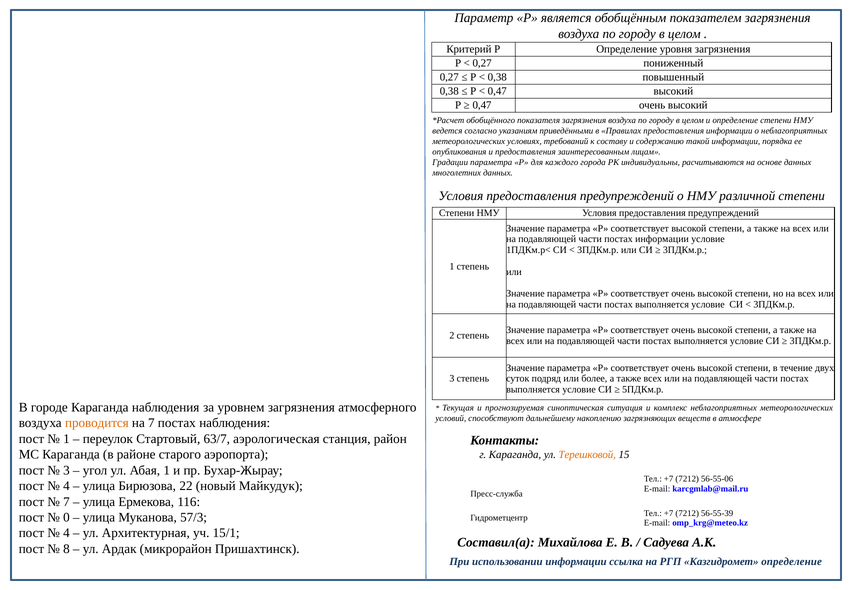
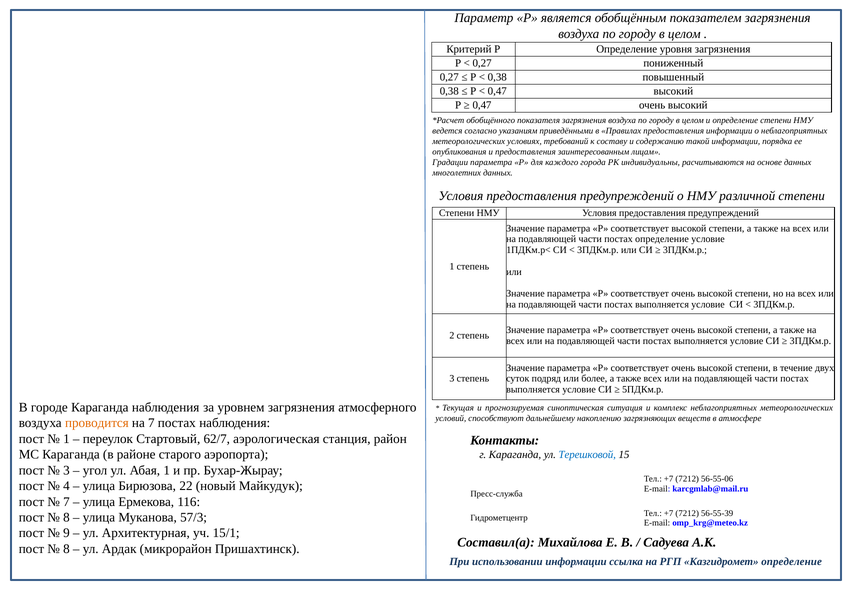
постах информации: информации -> определение (662, 239)
63/7: 63/7 -> 62/7 (217, 439)
Терешковой colour: orange -> blue (587, 455)
0: 0 -> 8 (66, 517)
4: 4 -> 9 (66, 533)
